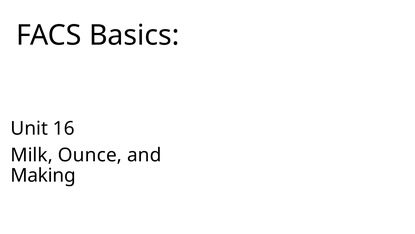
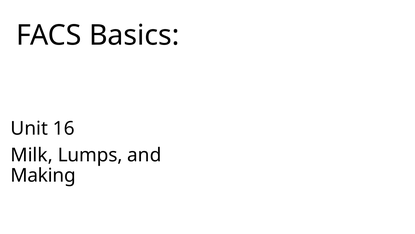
Ounce: Ounce -> Lumps (90, 155)
